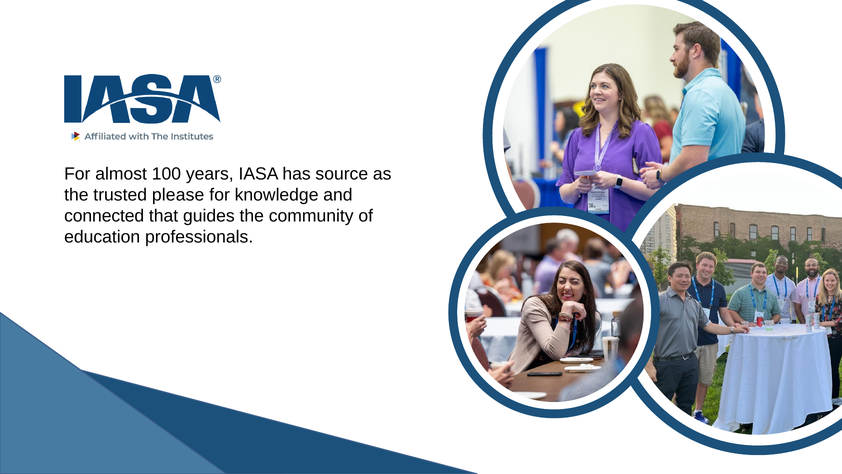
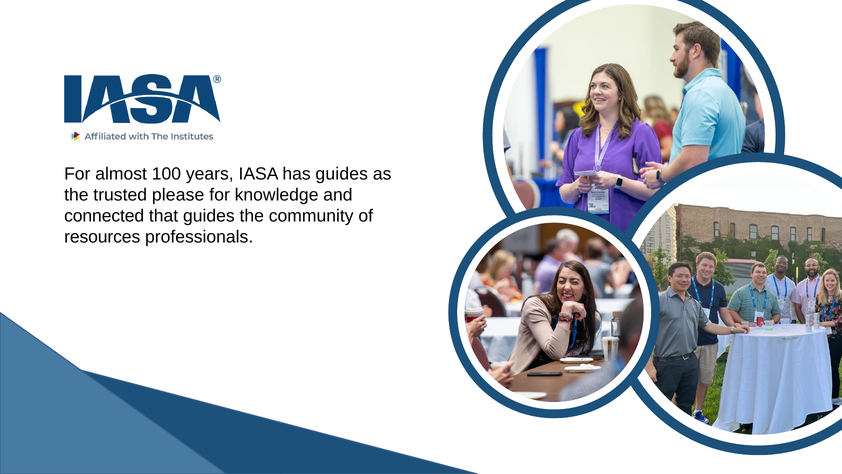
has source: source -> guides (342, 174)
education: education -> resources (102, 237)
